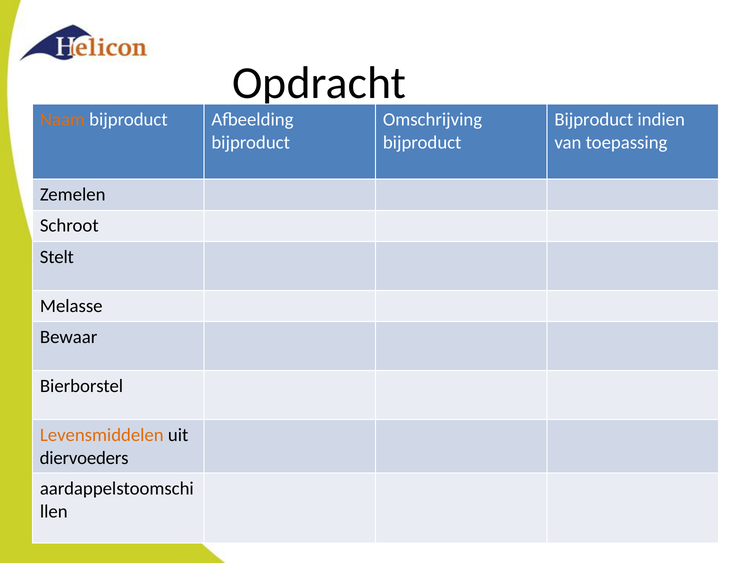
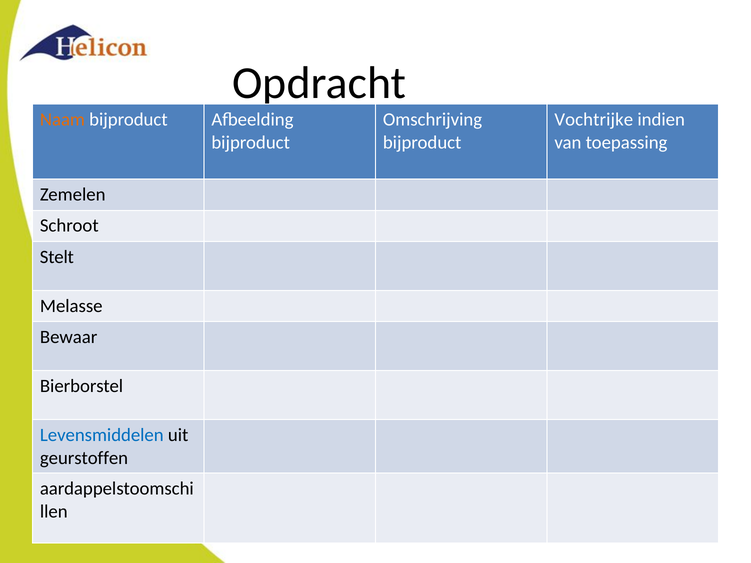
Bijproduct: Bijproduct -> Vochtrijke (594, 120)
Levensmiddelen colour: orange -> blue (102, 435)
diervoeders: diervoeders -> geurstoffen (84, 458)
